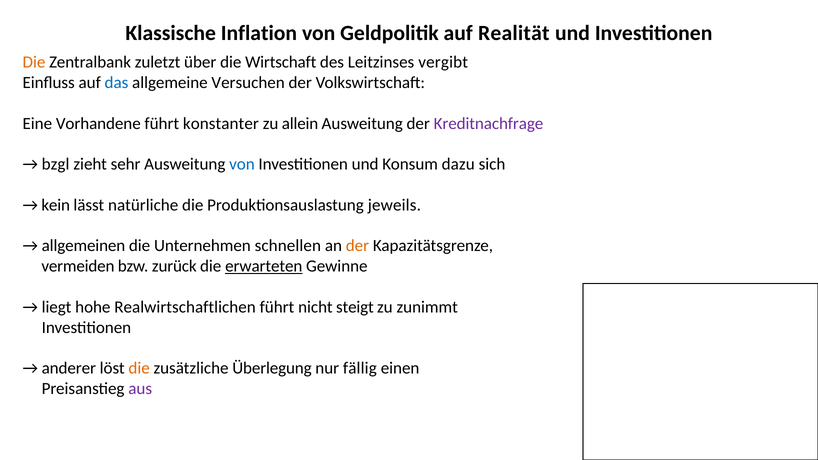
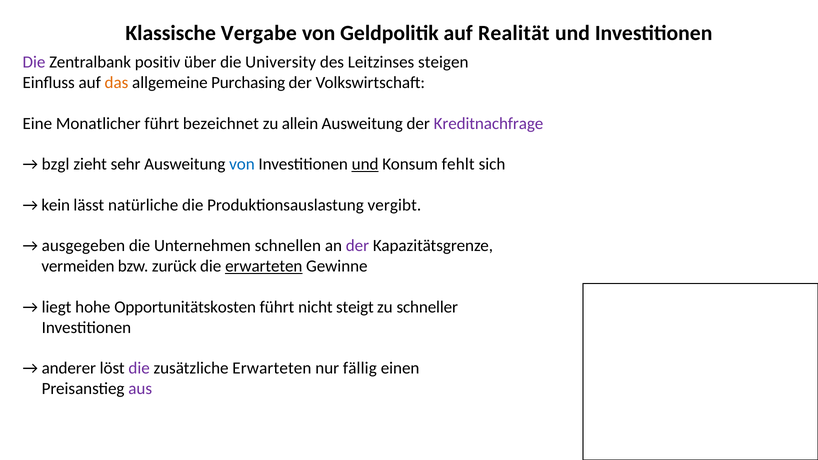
Inflation: Inflation -> Vergabe (259, 33)
Die colour: orange -> purple (34, 62)
zuletzt: zuletzt -> positiv (158, 62)
Wirtschaft: Wirtschaft -> University (281, 62)
vergibt: vergibt -> steigen (443, 62)
das colour: blue -> orange (116, 83)
Versuchen: Versuchen -> Purchasing (248, 83)
Vorhandene: Vorhandene -> Monatlicher (98, 123)
konstanter: konstanter -> bezeichnet (221, 123)
und underline: none -> present (365, 164)
dazu: dazu -> fehlt (458, 164)
jeweils: jeweils -> vergibt (394, 205)
allgemeinen: allgemeinen -> ausgegeben (83, 246)
der colour: orange -> purple (357, 246)
Realwirtschaftlichen: Realwirtschaftlichen -> Opportunitätskosten (185, 307)
zunimmt: zunimmt -> schneller (427, 307)
die colour: orange -> purple (139, 368)
zusätzliche Überlegung: Überlegung -> Erwarteten (272, 368)
